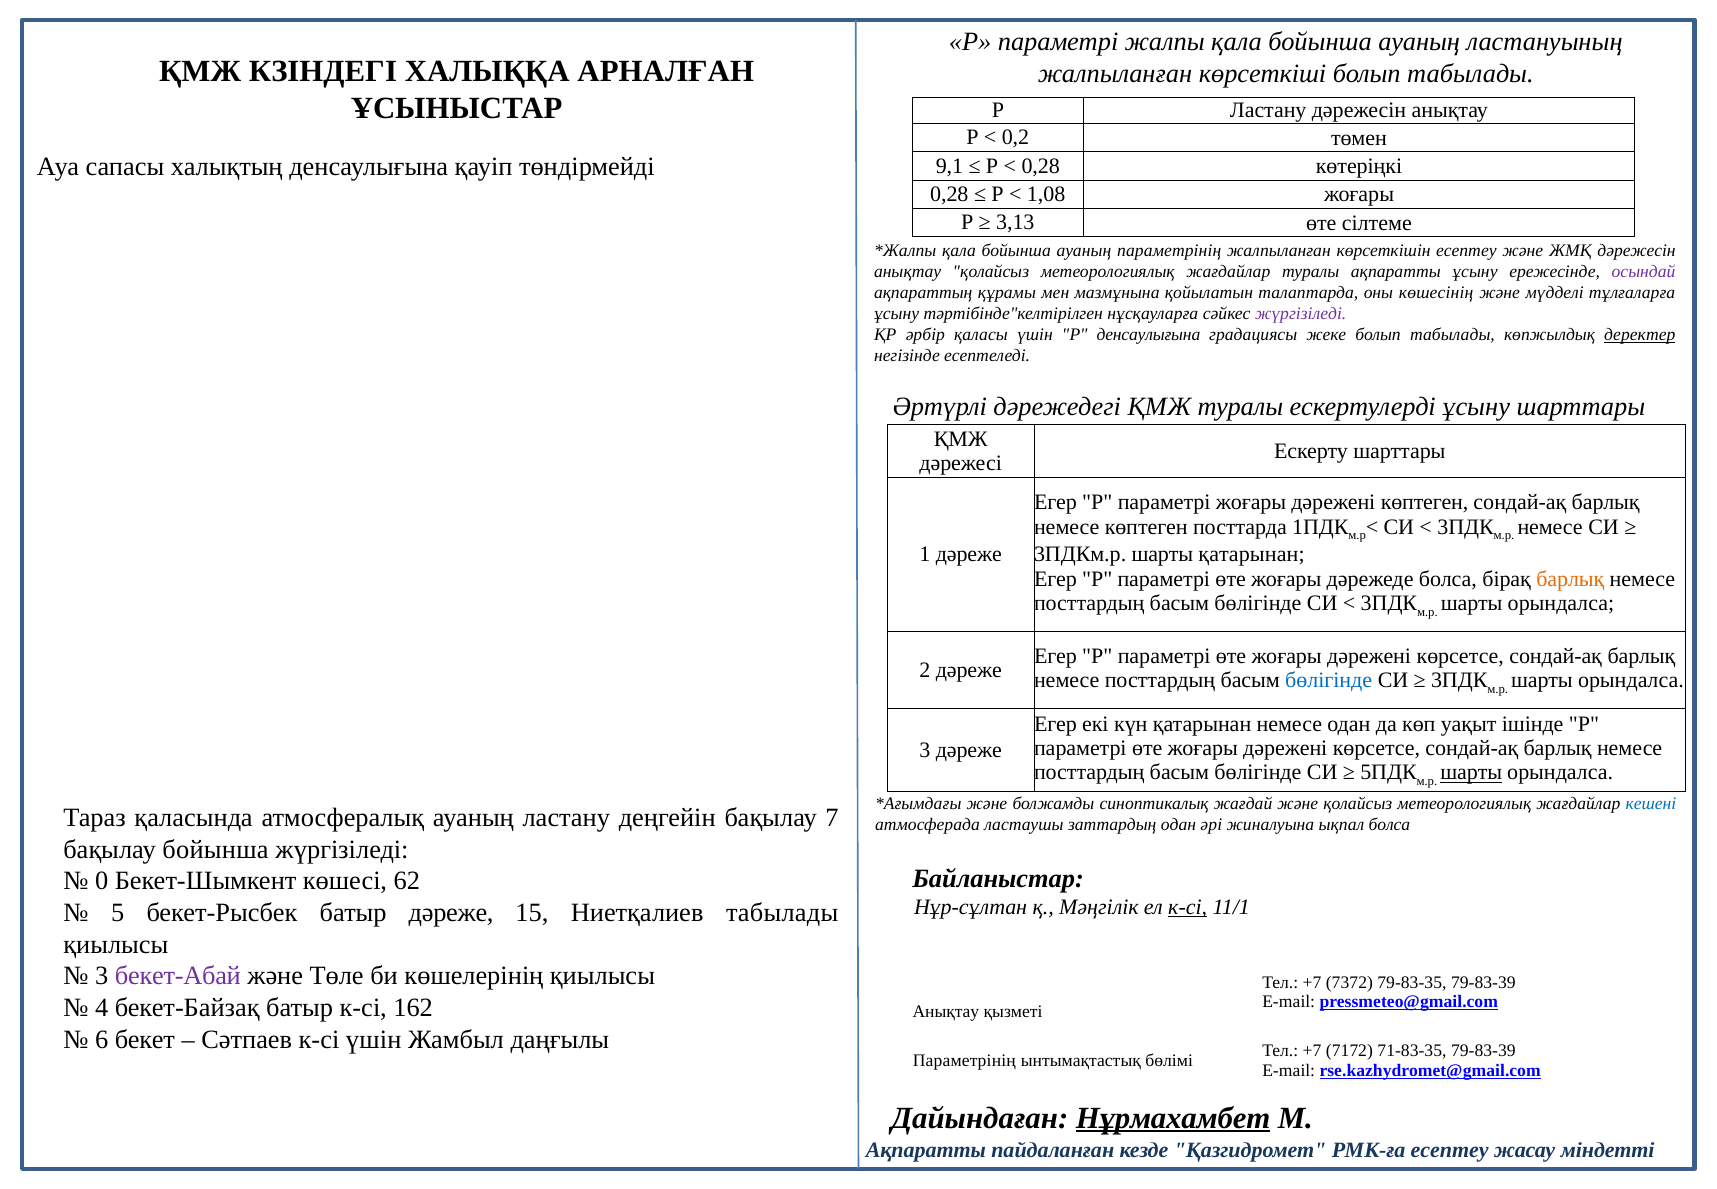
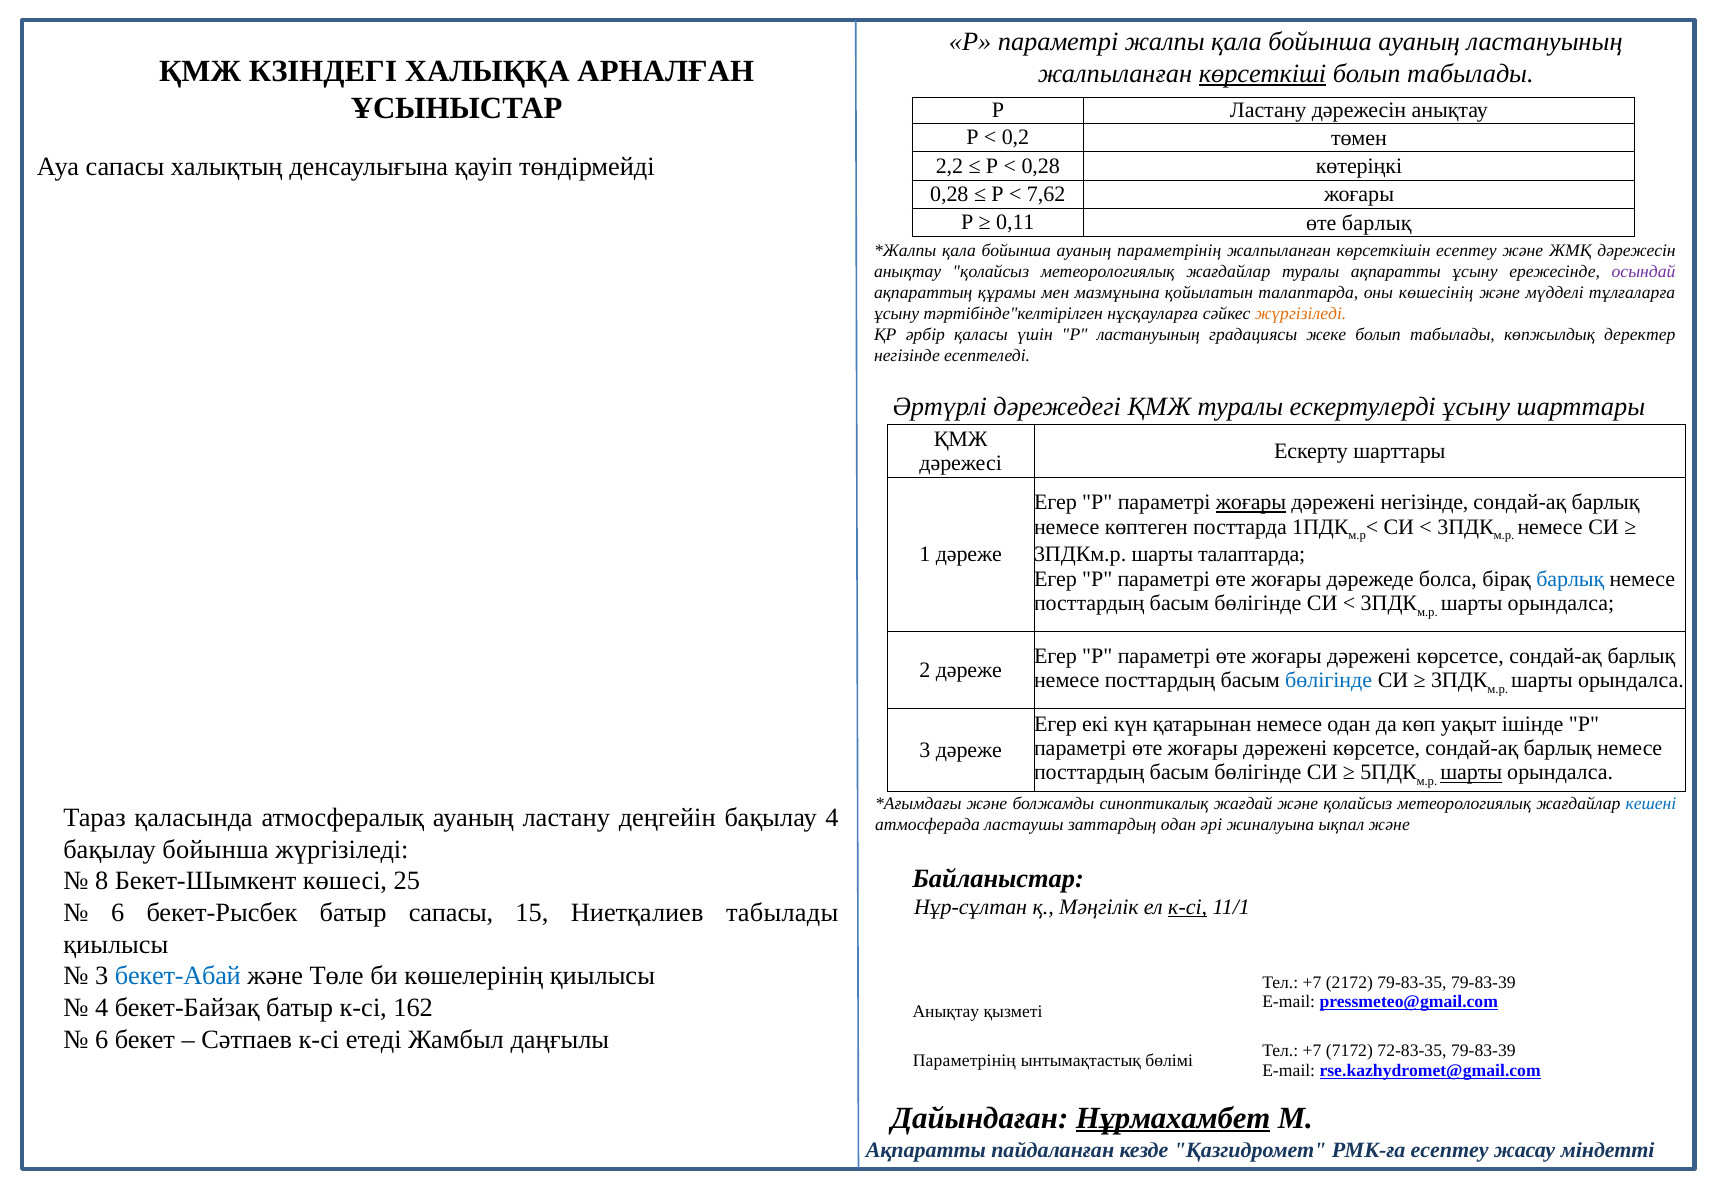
көрсеткіші underline: none -> present (1263, 74)
9,1: 9,1 -> 2,2 (949, 166)
1,08: 1,08 -> 7,62 (1046, 194)
3,13: 3,13 -> 0,11 (1015, 222)
өте сілтеме: сілтеме -> барлық (1377, 223)
жүргізіледі colour: purple -> orange (1301, 314)
Р денсаулығына: денсаулығына -> ластануының (1148, 335)
деректер underline: present -> none (1640, 335)
жоғары underline: none -> present (1251, 503)
дәрежені көптеген: көптеген -> негізінде (1425, 503)
шарты қатарынан: қатарынан -> талаптарда (1252, 555)
барлық colour: orange -> blue (1570, 579)
бақылау 7: 7 -> 4 (832, 817)
ықпал болса: болса -> және (1389, 825)
0: 0 -> 8 (102, 881)
62: 62 -> 25 (407, 881)
5: 5 -> 6 (118, 913)
батыр дәреже: дәреже -> сапасы (451, 913)
бекет-Абай colour: purple -> blue (178, 976)
7372: 7372 -> 2172 (1349, 982)
к-сі үшін: үшін -> етеді (374, 1039)
71-83-35: 71-83-35 -> 72-83-35 (1412, 1051)
